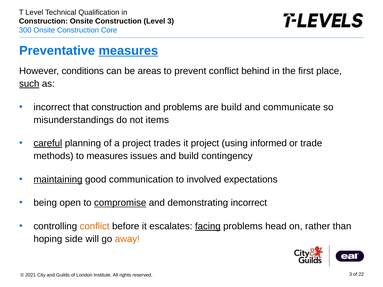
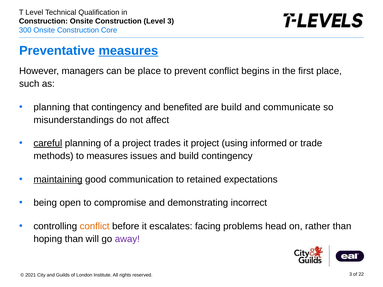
conditions: conditions -> managers (83, 71)
be areas: areas -> place (149, 71)
behind: behind -> begins (255, 71)
such underline: present -> none (29, 84)
incorrect: incorrect -> planning (52, 107)
that construction: construction -> contingency (117, 107)
and problems: problems -> benefited (183, 107)
items: items -> affect (157, 120)
involved: involved -> retained (204, 180)
compromise underline: present -> none (120, 203)
facing underline: present -> none (208, 226)
hoping side: side -> than (74, 239)
away colour: orange -> purple (127, 239)
